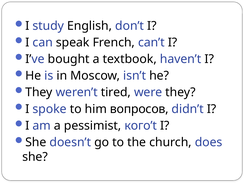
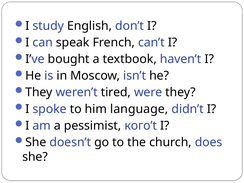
вопросов: вопросов -> language (139, 109)
